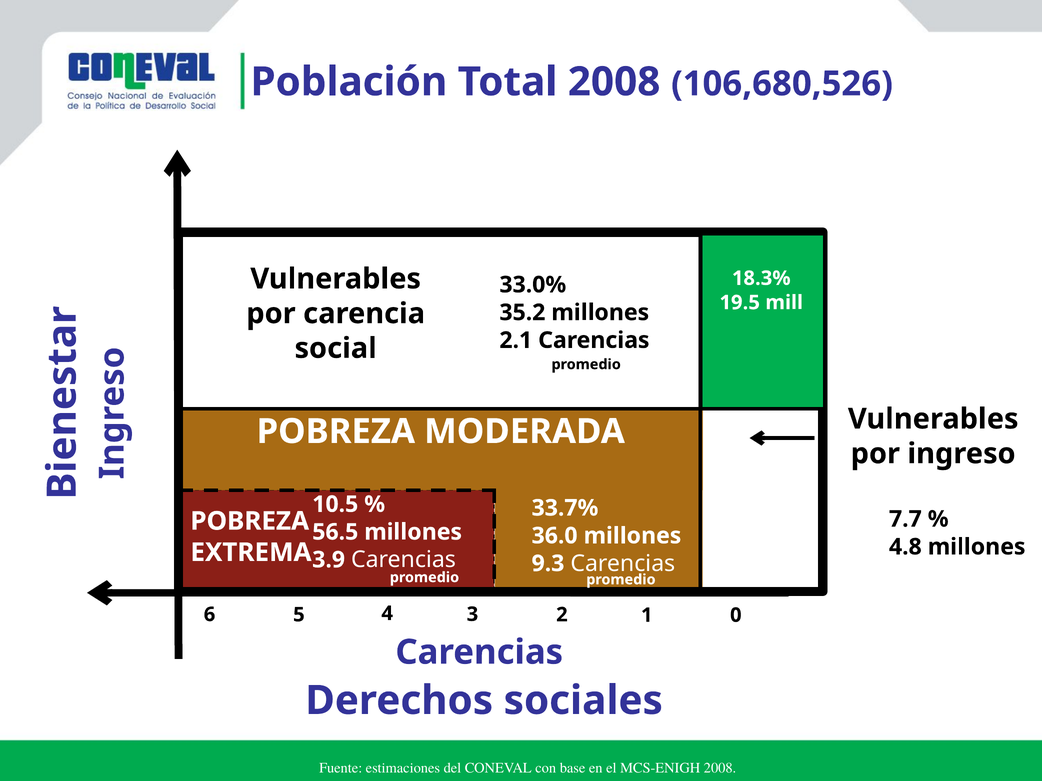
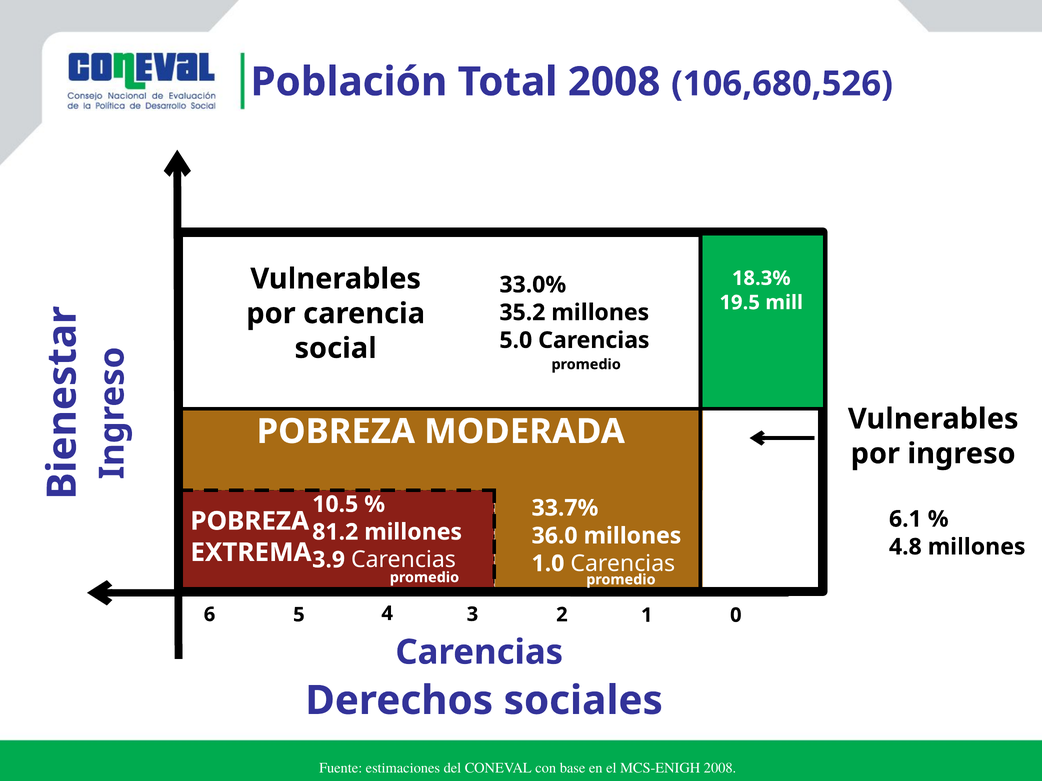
2.1: 2.1 -> 5.0 (516, 340)
7.7: 7.7 -> 6.1 (905, 519)
56.5: 56.5 -> 81.2 (335, 532)
9.3: 9.3 -> 1.0 (548, 564)
